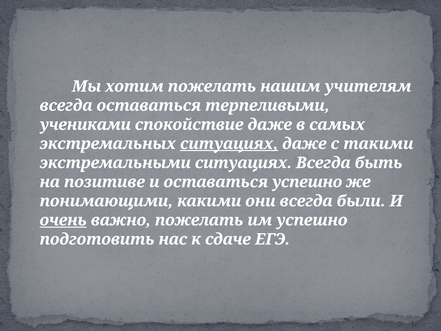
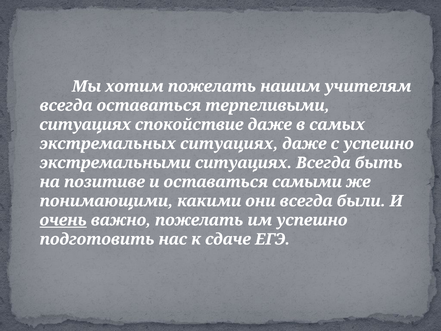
учениками: учениками -> ситуациях (85, 125)
ситуациях underline: present -> none (229, 144)
с такими: такими -> успешно (379, 144)
оставаться успешно: успешно -> самыми (307, 182)
